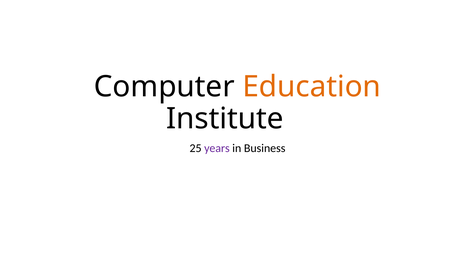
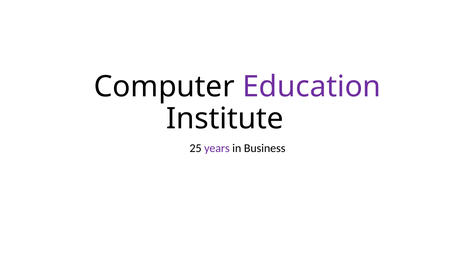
Education colour: orange -> purple (312, 87)
